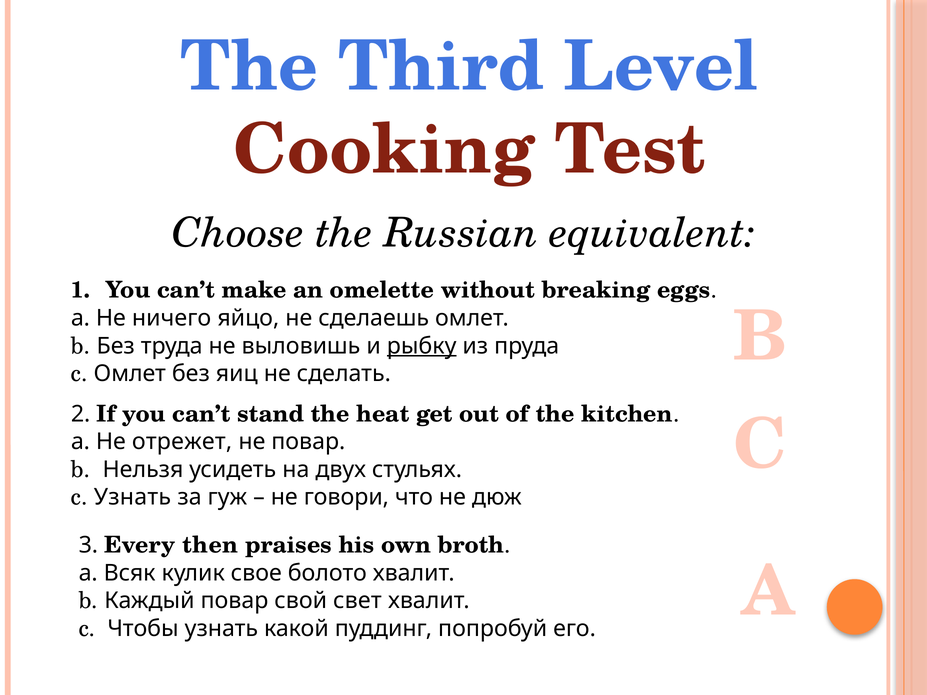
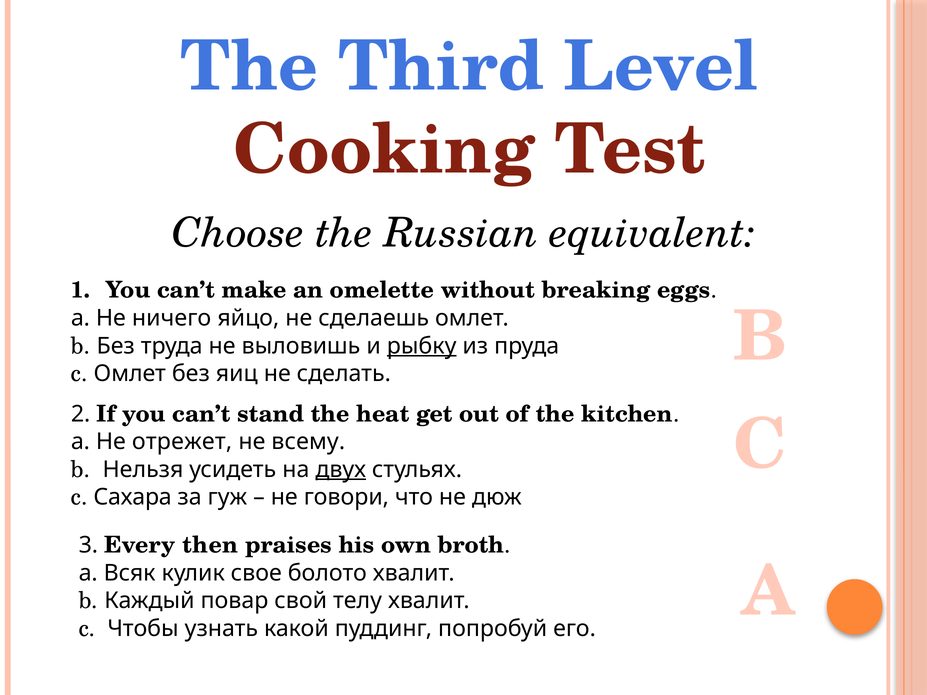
не повар: повар -> всему (308, 442)
двух underline: none -> present (341, 470)
c Узнать: Узнать -> Сахара (133, 497)
свет: свет -> телу (357, 601)
